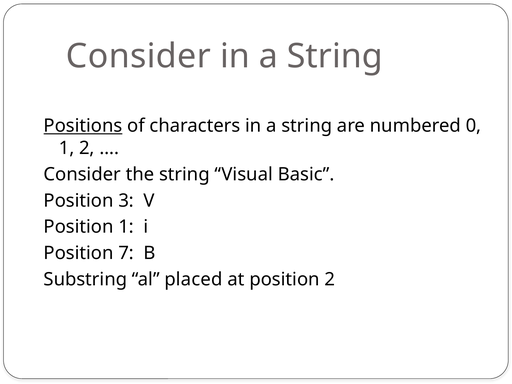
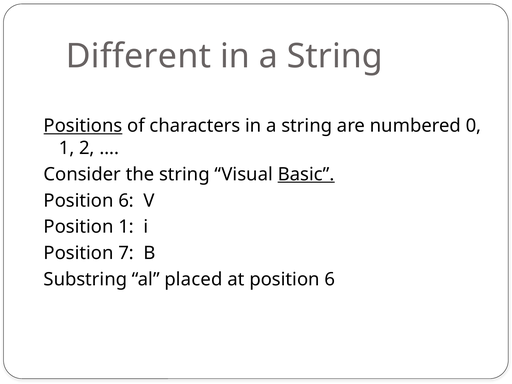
Consider: Consider -> Different (138, 56)
Basic underline: none -> present (306, 174)
3: 3 -> 6 (126, 201)
at position 2: 2 -> 6 (330, 279)
